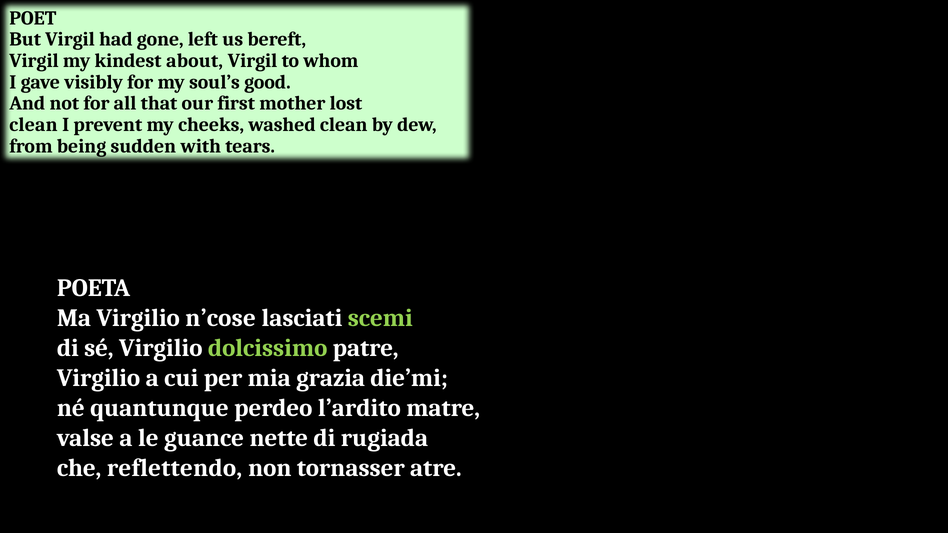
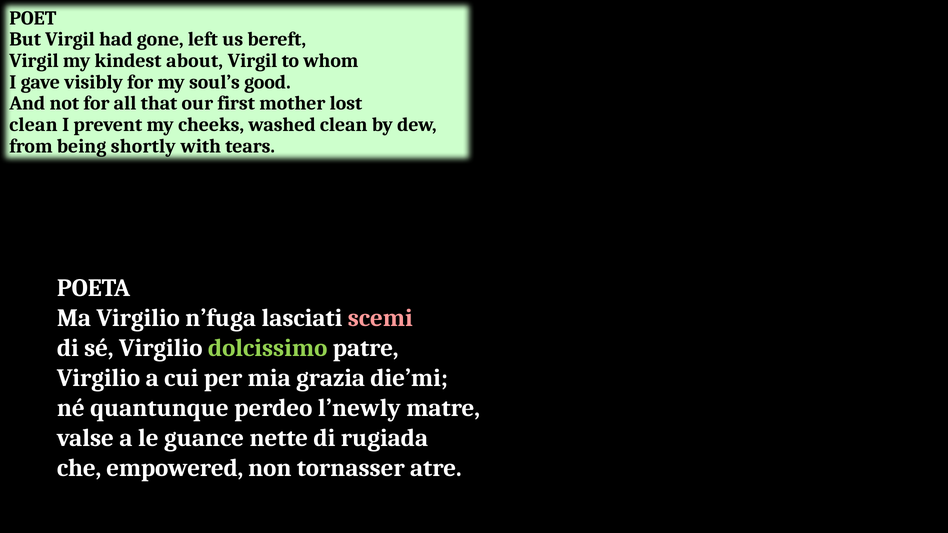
sudden: sudden -> shortly (143, 146)
n’cose: n’cose -> n’fuga (221, 318)
scemi colour: light green -> pink (380, 318)
l’ardito: l’ardito -> l’newly (359, 408)
reflettendo: reflettendo -> empowered (175, 468)
